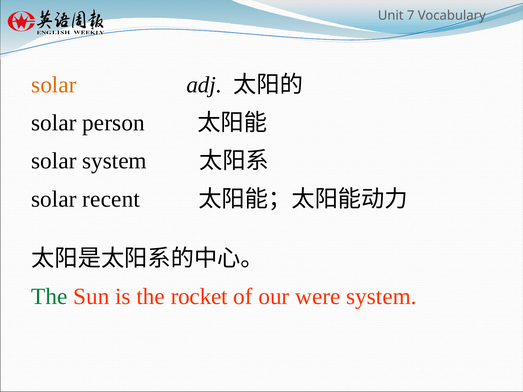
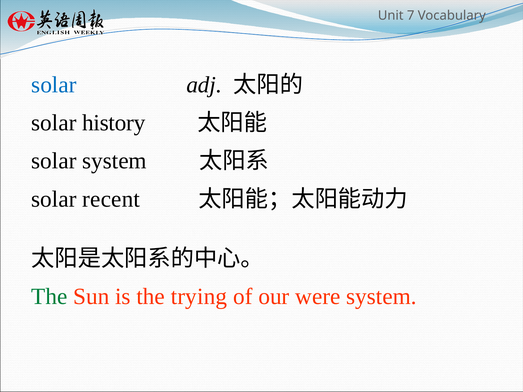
solar colour: orange -> blue (54, 85)
person: person -> history (114, 123)
rocket: rocket -> trying (199, 297)
